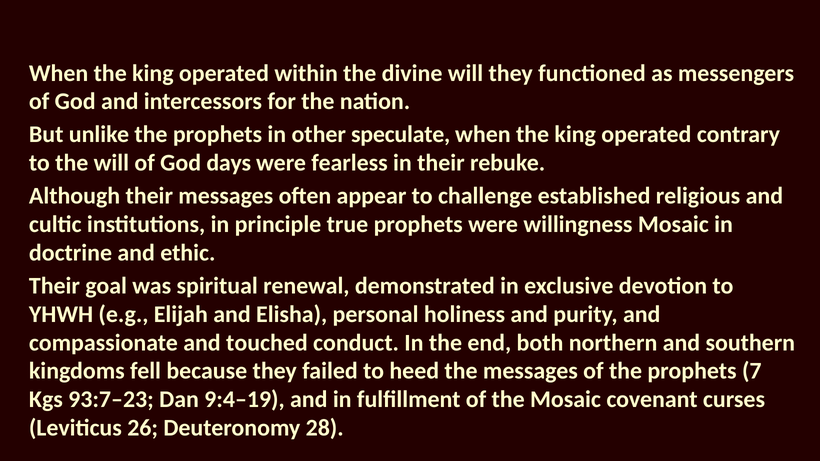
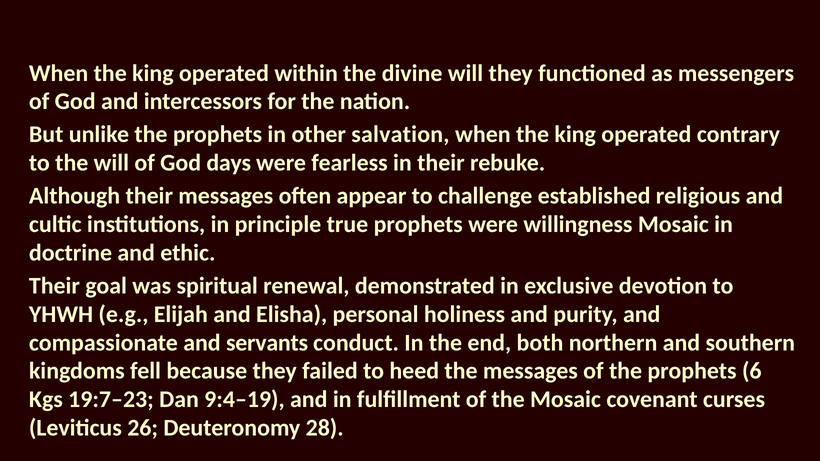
speculate: speculate -> salvation (400, 135)
touched: touched -> servants (267, 343)
7: 7 -> 6 (752, 371)
93:7–23: 93:7–23 -> 19:7–23 (111, 400)
